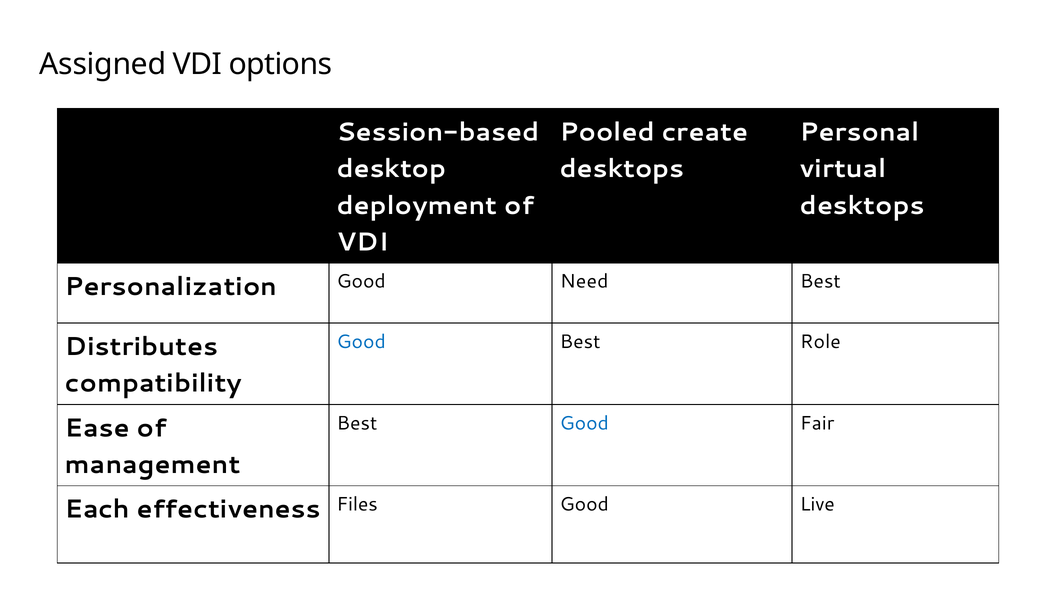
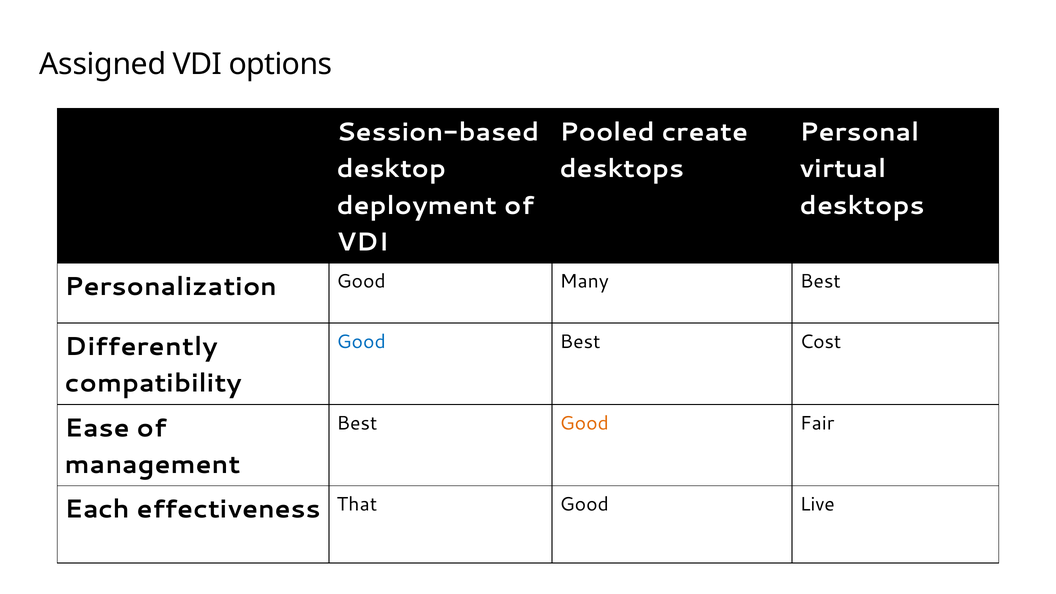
Need: Need -> Many (584, 282)
Role: Role -> Cost (820, 342)
Distributes: Distributes -> Differently (141, 347)
Good colour: blue -> orange (584, 423)
Files: Files -> That (357, 504)
